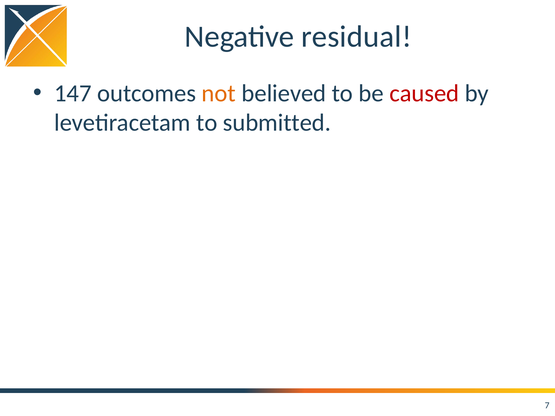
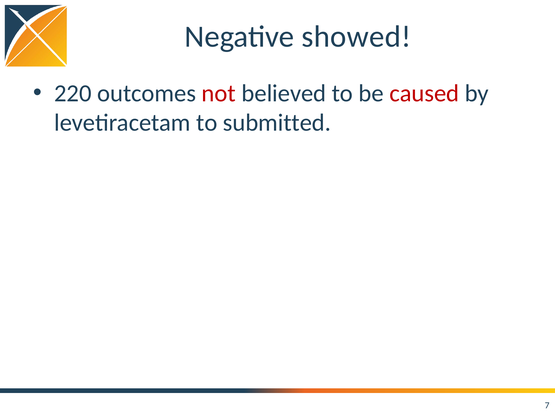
residual: residual -> showed (356, 37)
147: 147 -> 220 (73, 93)
not colour: orange -> red (219, 93)
